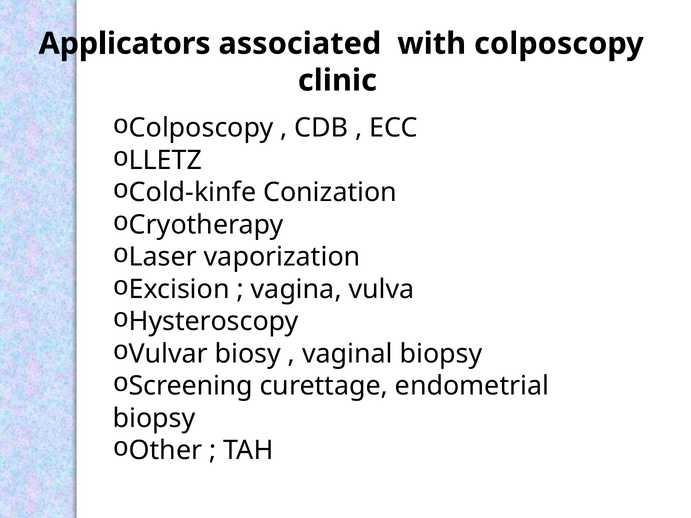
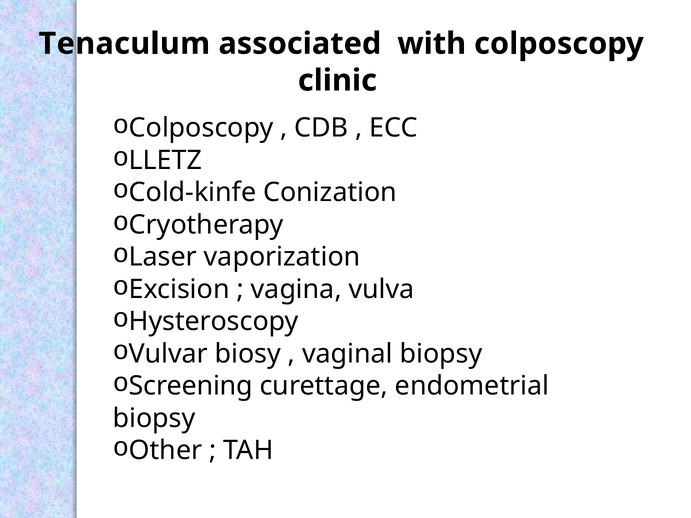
Applicators: Applicators -> Tenaculum (124, 44)
